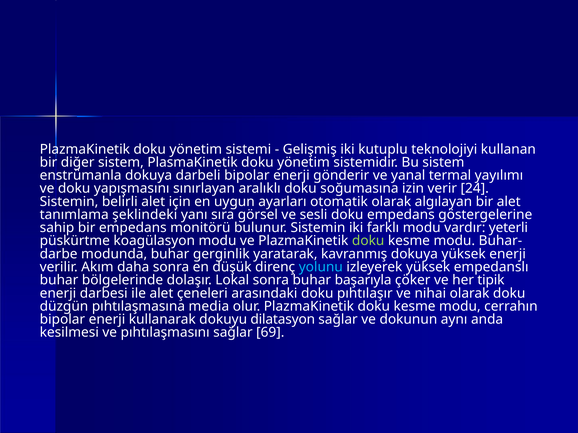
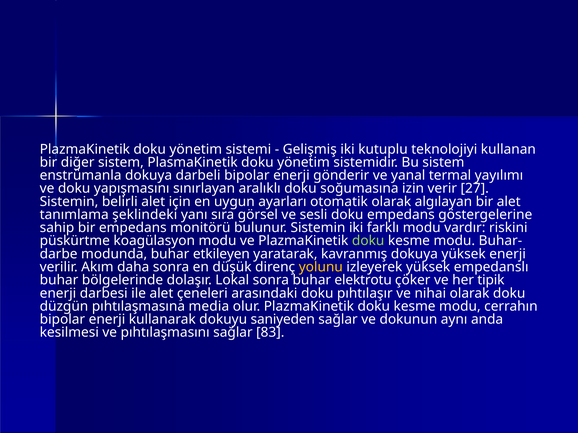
24: 24 -> 27 (475, 189)
yeterli: yeterli -> riskini (508, 228)
gerginlik: gerginlik -> etkileyen (221, 254)
yolunu colour: light blue -> yellow (321, 267)
başarıyla: başarıyla -> elektrotu (363, 280)
dilatasyon: dilatasyon -> saniyeden (283, 320)
69: 69 -> 83 (270, 333)
